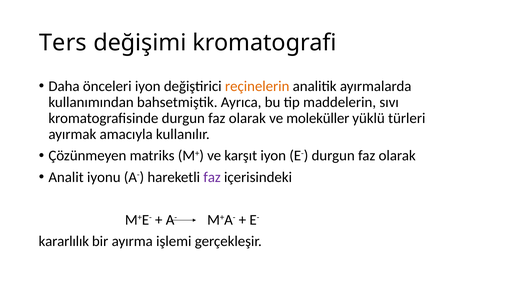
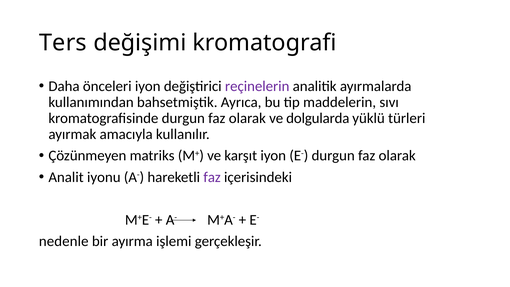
reçinelerin colour: orange -> purple (257, 86)
moleküller: moleküller -> dolgularda (318, 118)
kararlılık: kararlılık -> nedenle (64, 241)
